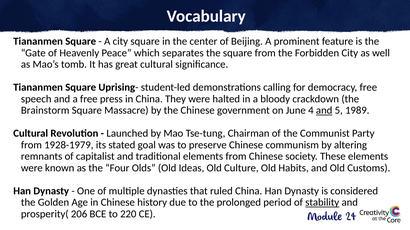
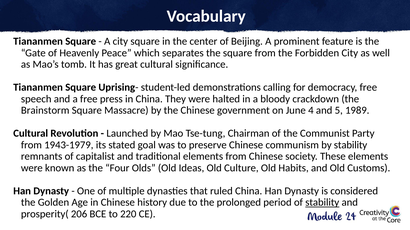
and underline: present -> none (324, 111)
1928-1979: 1928-1979 -> 1943-1979 (69, 145)
by altering: altering -> stability (351, 145)
